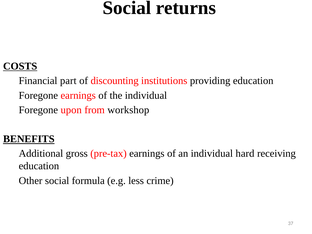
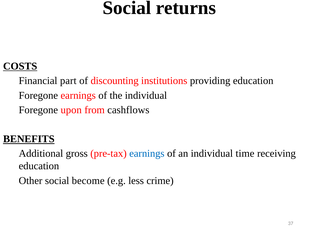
workshop: workshop -> cashflows (128, 110)
earnings colour: black -> blue (147, 154)
hard: hard -> time (245, 154)
formula: formula -> become (88, 181)
